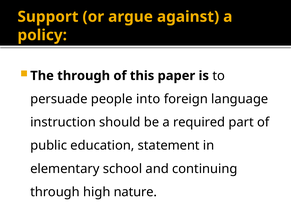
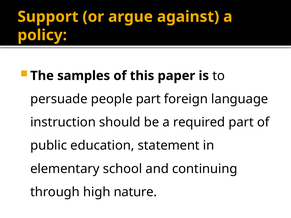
The through: through -> samples (84, 76)
people into: into -> part (148, 99)
